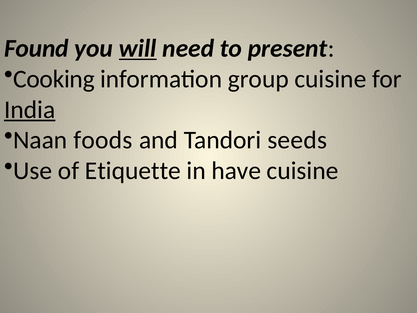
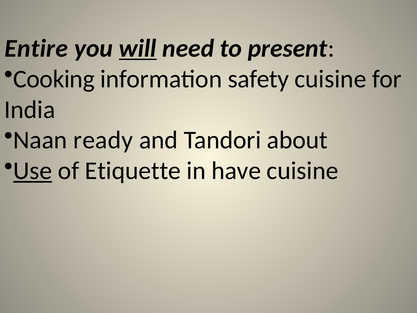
Found: Found -> Entire (36, 48)
group: group -> safety (258, 79)
India underline: present -> none (30, 110)
foods: foods -> ready (103, 140)
seeds: seeds -> about (297, 140)
Use underline: none -> present (33, 171)
